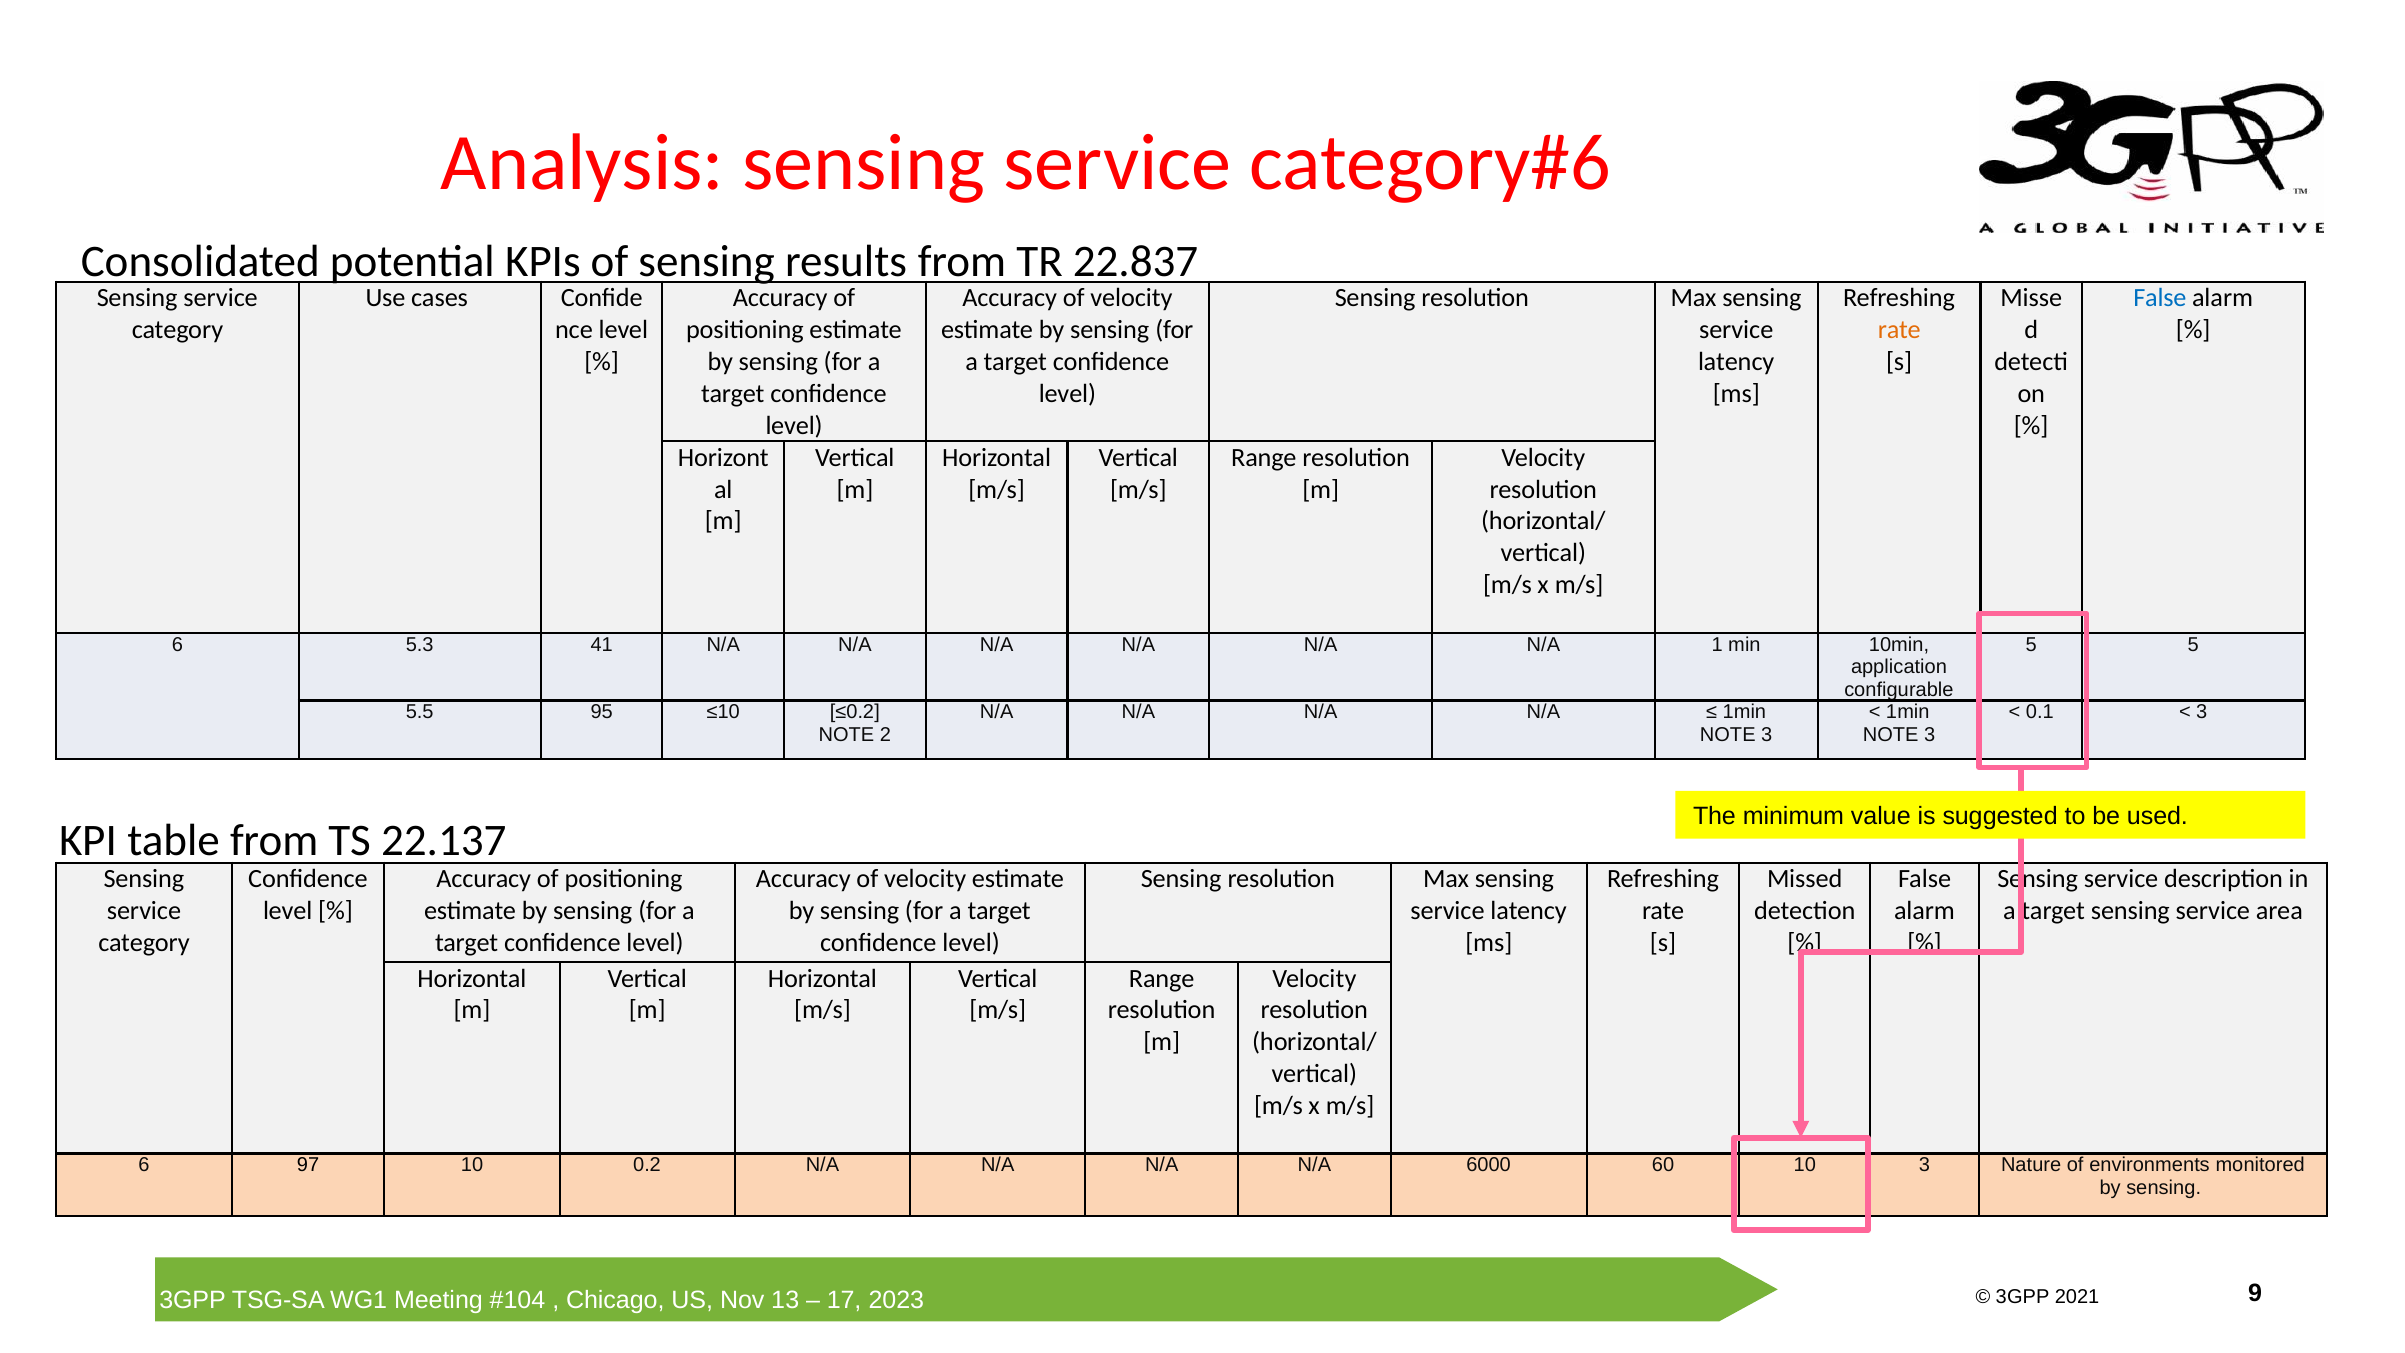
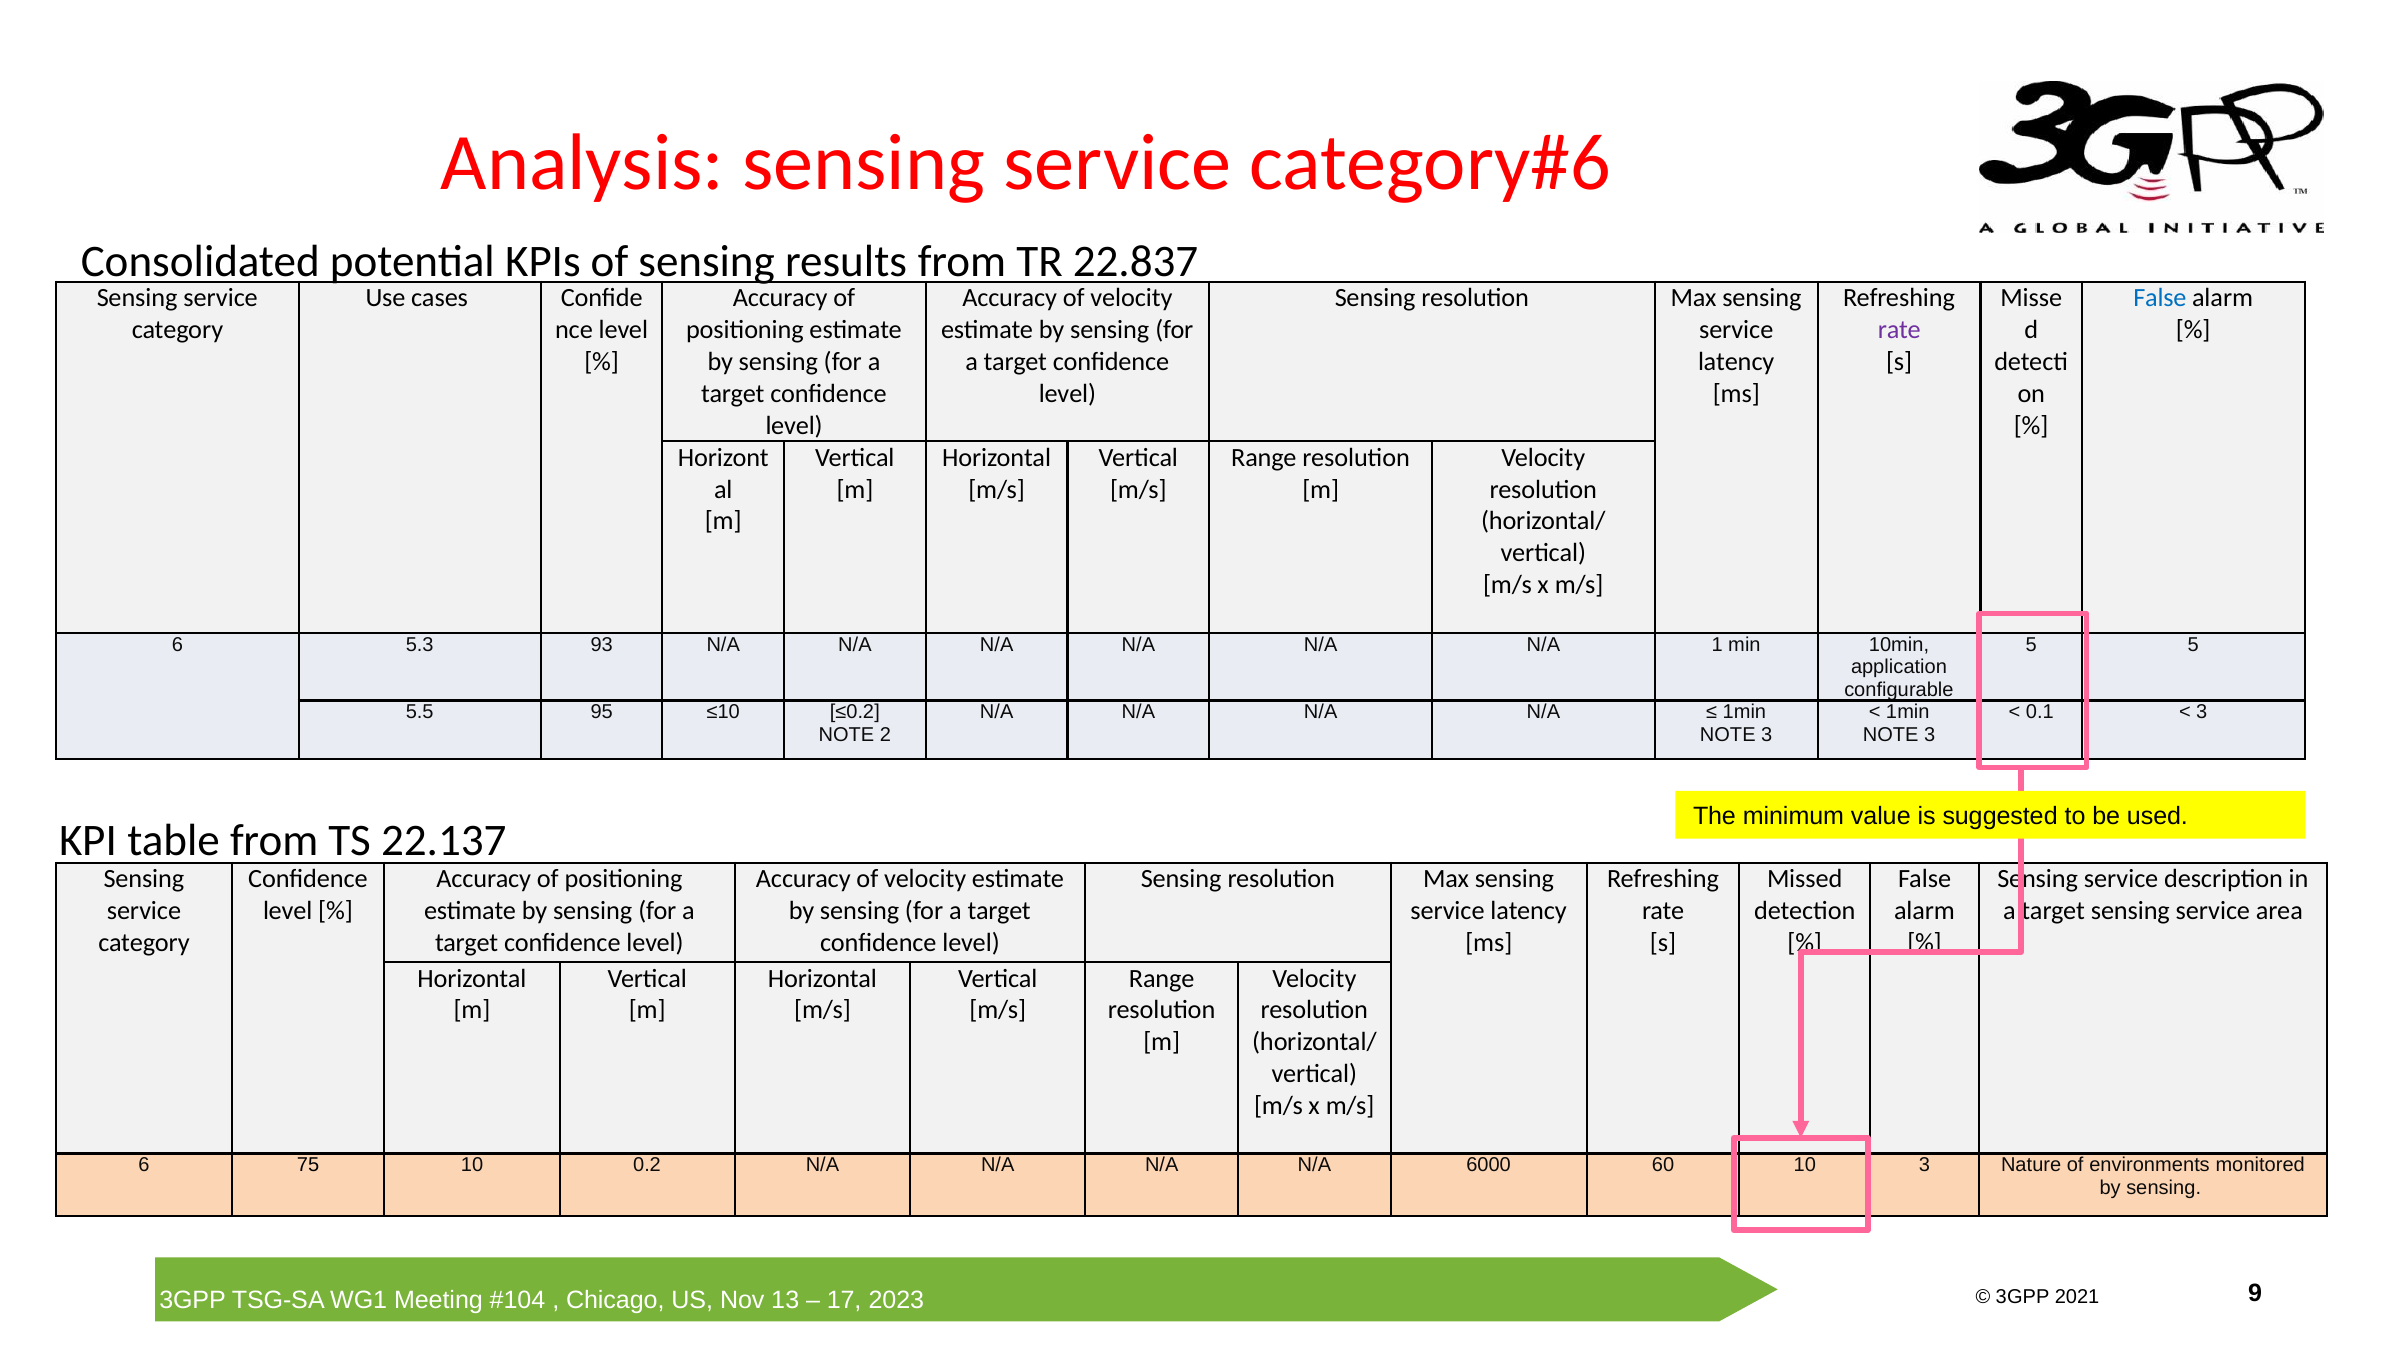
rate colour: orange -> purple (1899, 330)
41: 41 -> 93 (602, 644)
97: 97 -> 75 (308, 1165)
